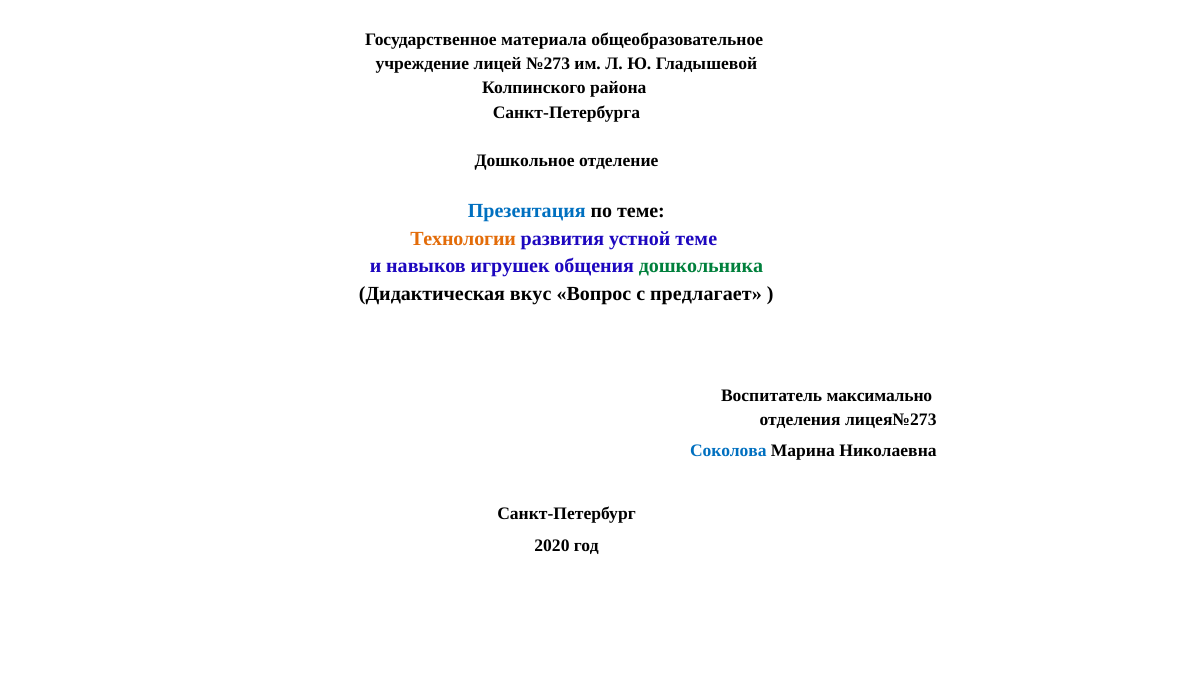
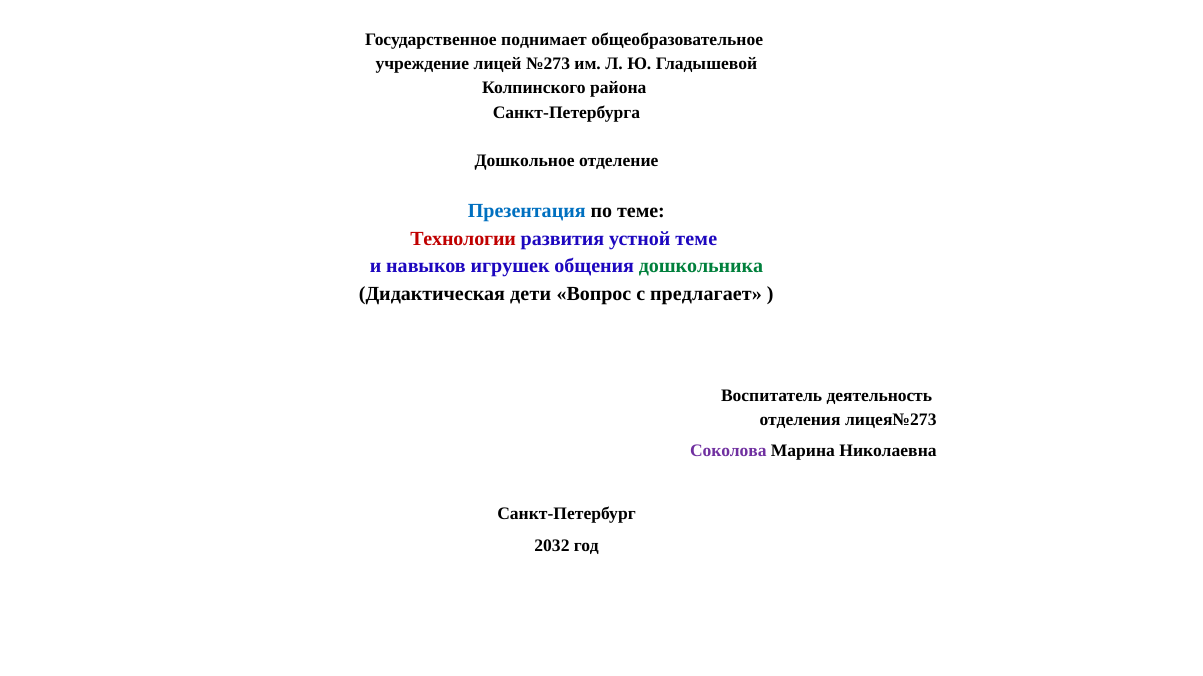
материала: материала -> поднимает (544, 40)
Технологии colour: orange -> red (463, 239)
вкус: вкус -> дети (531, 294)
максимально: максимально -> деятельность (879, 396)
Соколова colour: blue -> purple (728, 451)
2020: 2020 -> 2032 (552, 546)
